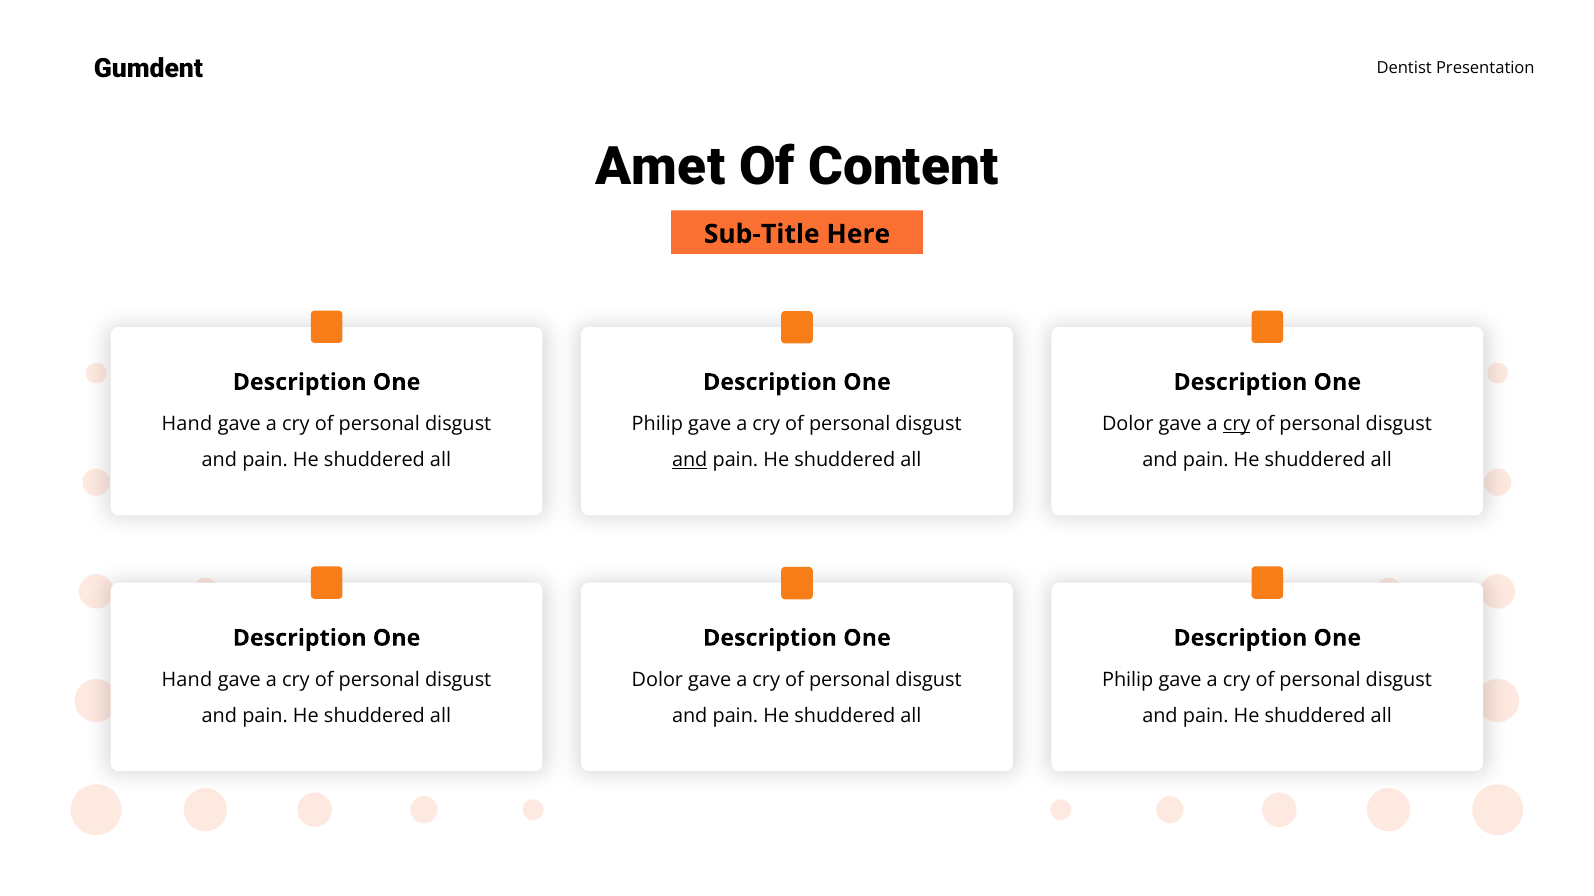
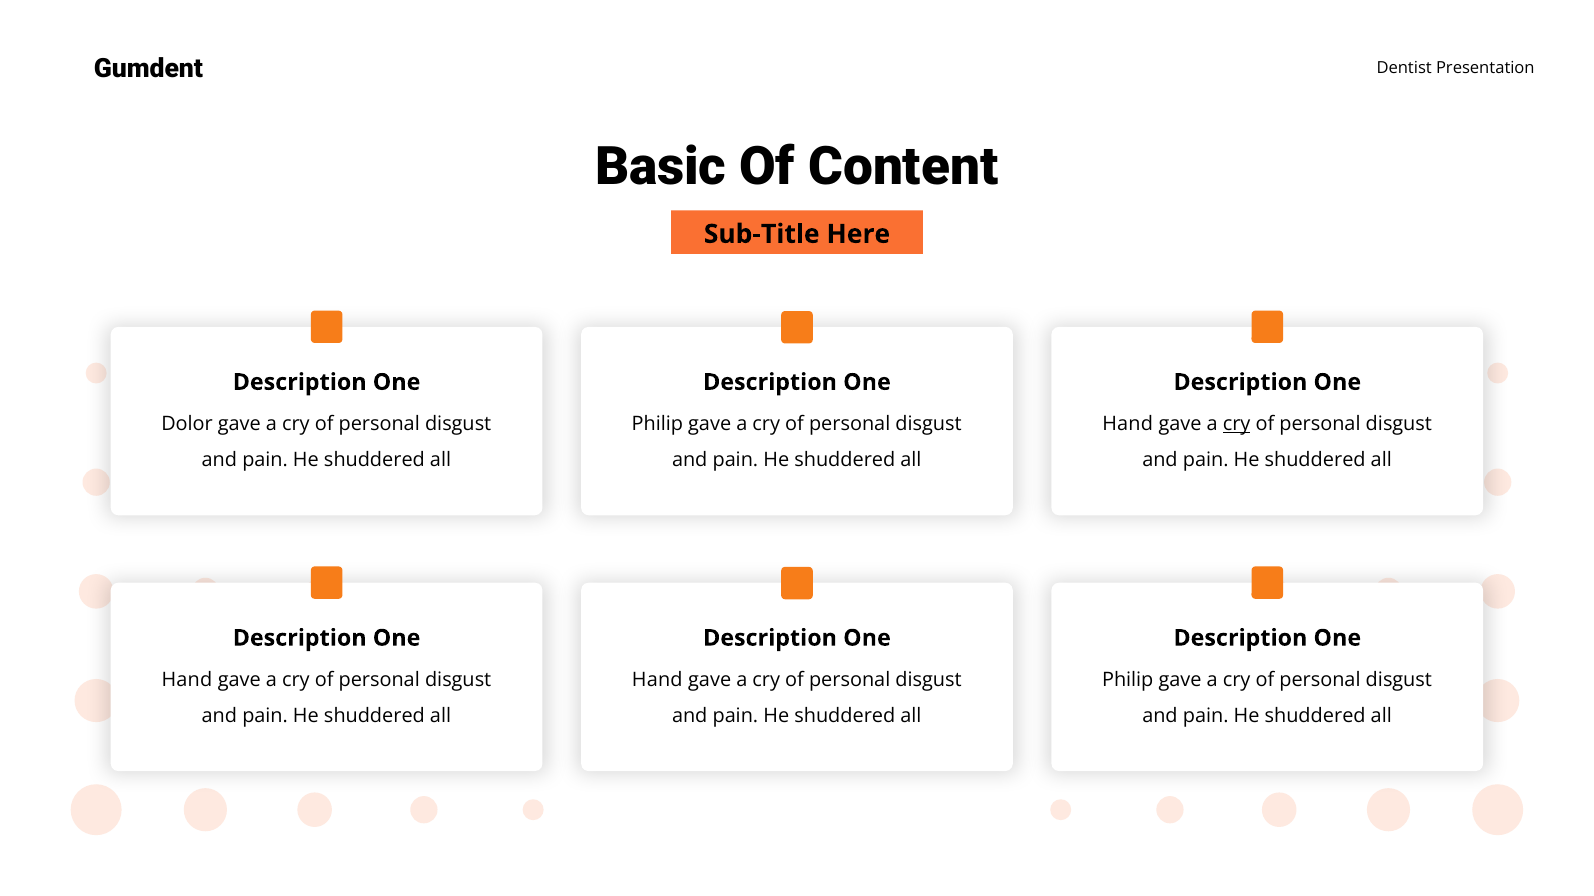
Amet: Amet -> Basic (661, 167)
Hand: Hand -> Dolor (187, 424)
Dolor: Dolor -> Hand (1128, 424)
and underline: present -> none (690, 460)
Dolor: Dolor -> Hand (657, 680)
